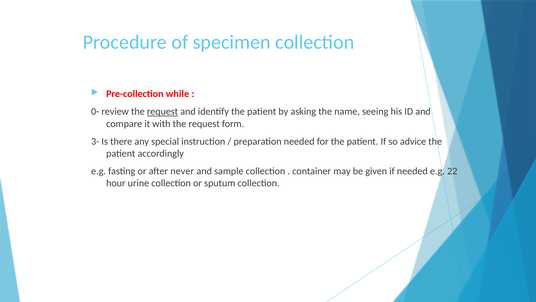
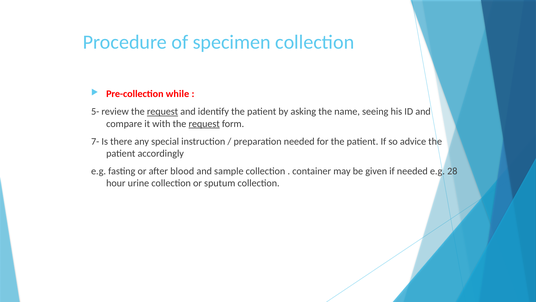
0-: 0- -> 5- (95, 111)
request underline: none -> present (204, 124)
3-: 3- -> 7- (95, 141)
never: never -> blood (182, 171)
22: 22 -> 28 (452, 171)
